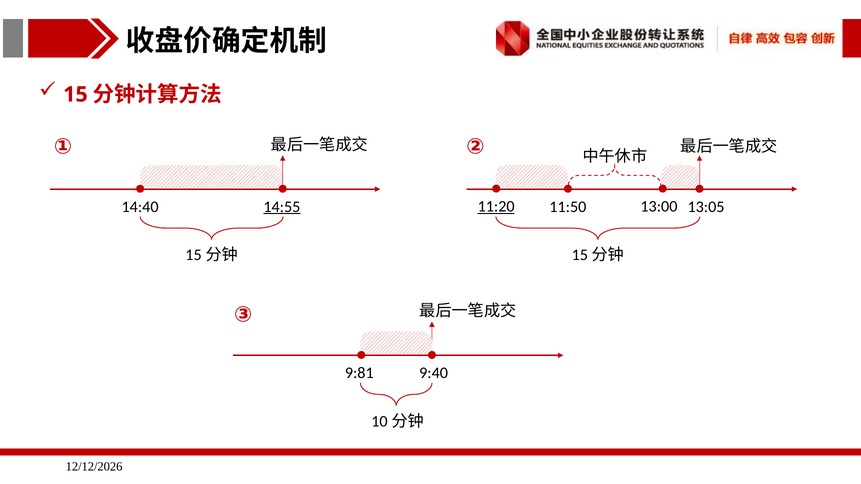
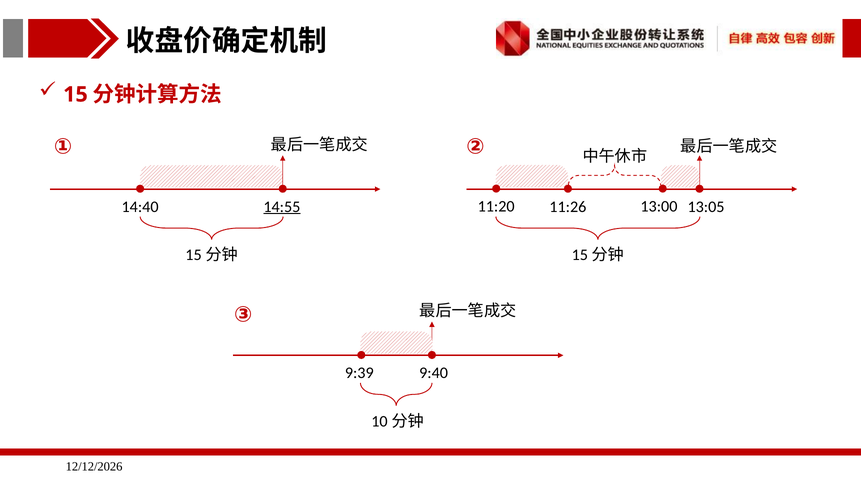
11:20 underline: present -> none (496, 207)
11:50: 11:50 -> 11:26 (568, 207)
9:81: 9:81 -> 9:39 (359, 373)
